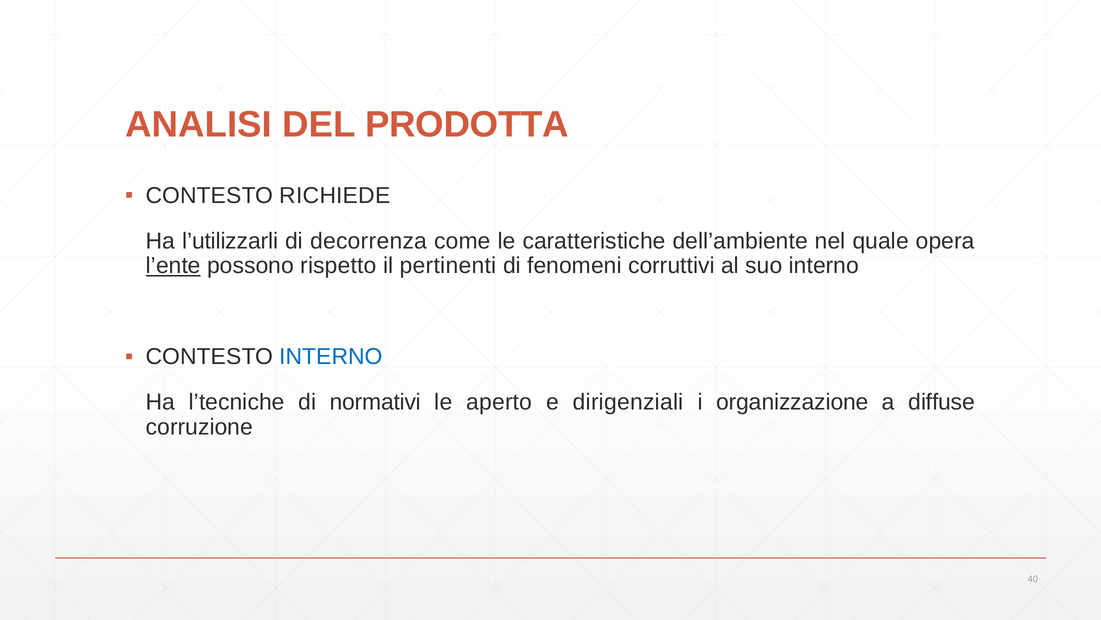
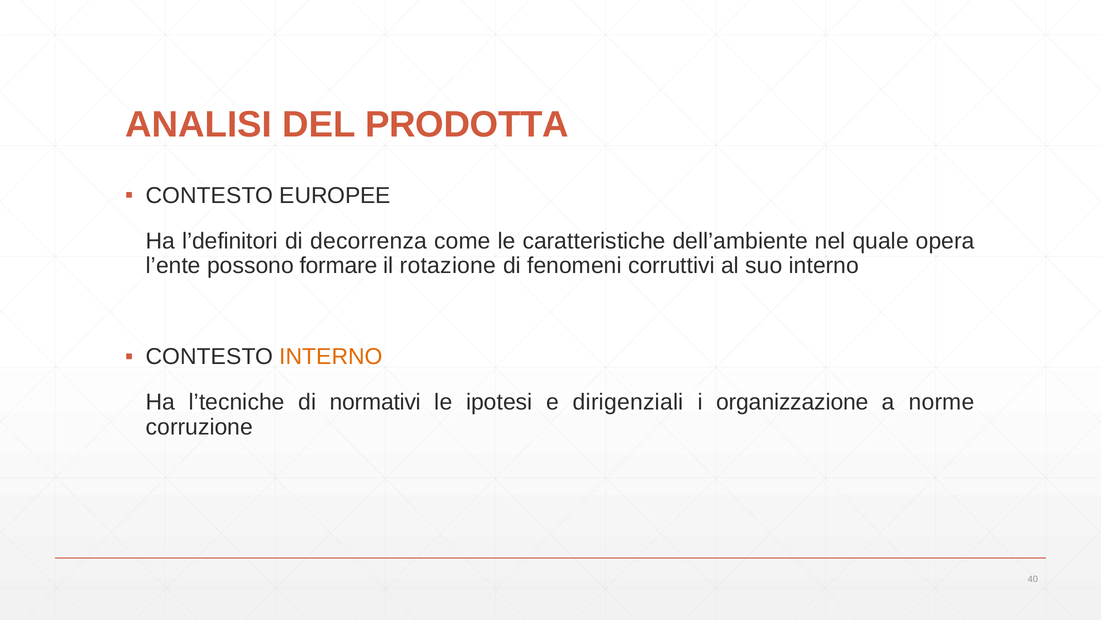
RICHIEDE: RICHIEDE -> EUROPEE (335, 195)
l’utilizzarli: l’utilizzarli -> l’definitori (230, 241)
l’ente underline: present -> none (173, 266)
rispetto: rispetto -> formare (339, 266)
pertinenti: pertinenti -> rotazione (448, 266)
INTERNO colour: blue -> orange (331, 356)
aperto: aperto -> ipotesi (499, 402)
diffuse: diffuse -> norme (942, 402)
